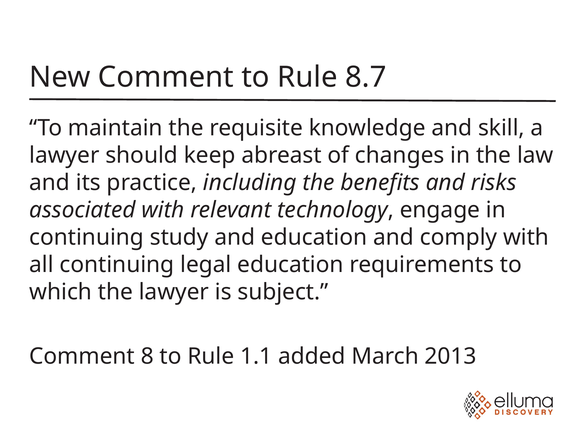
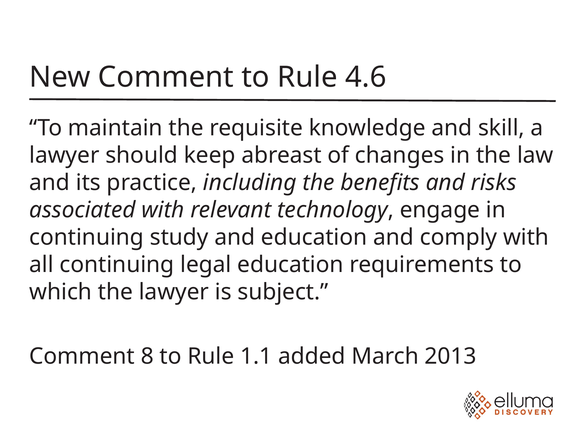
8.7: 8.7 -> 4.6 (366, 77)
